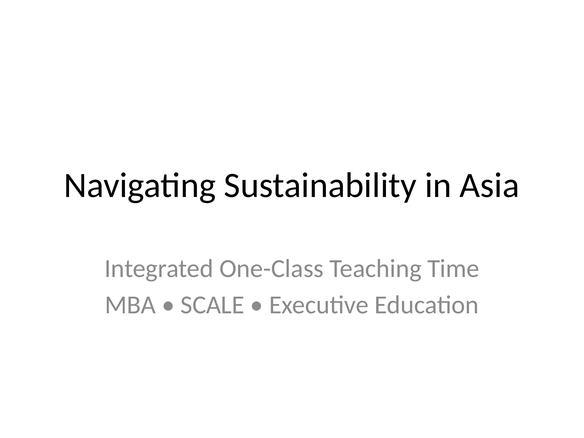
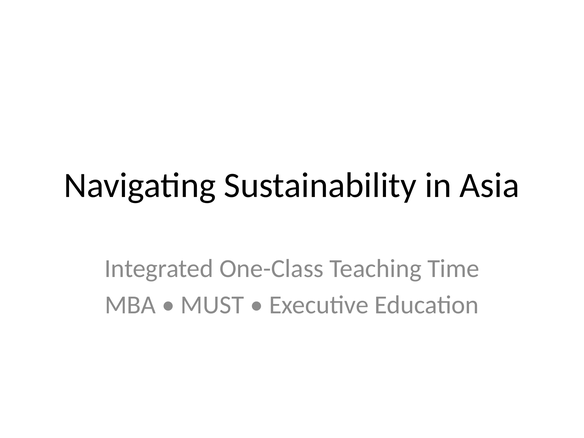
SCALE: SCALE -> MUST (212, 305)
